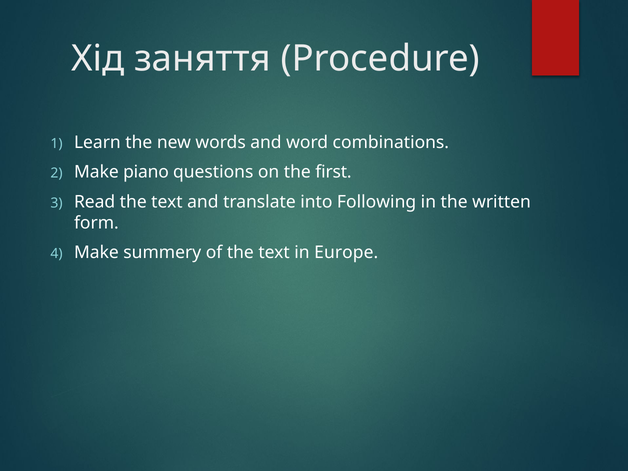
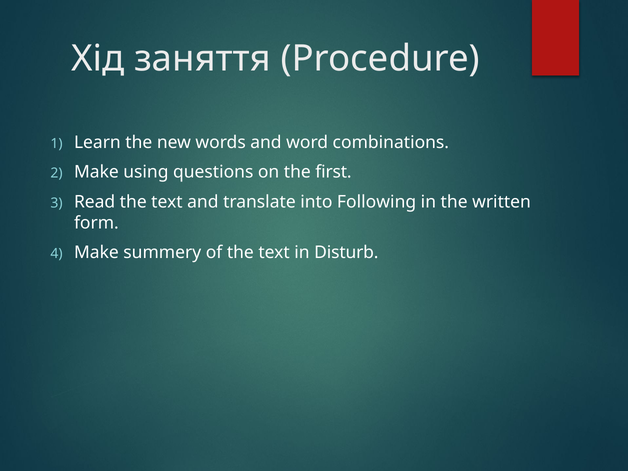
piano: piano -> using (146, 172)
Europe: Europe -> Disturb (346, 252)
